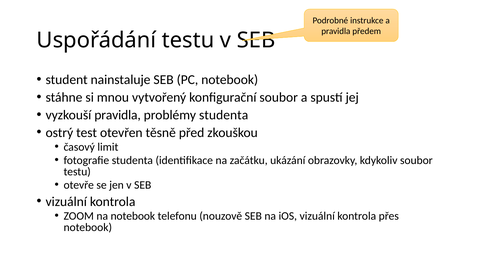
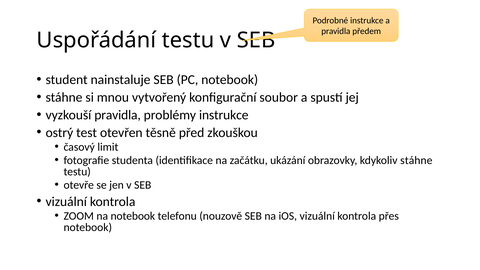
problémy studenta: studenta -> instrukce (224, 115)
kdykoliv soubor: soubor -> stáhne (416, 161)
